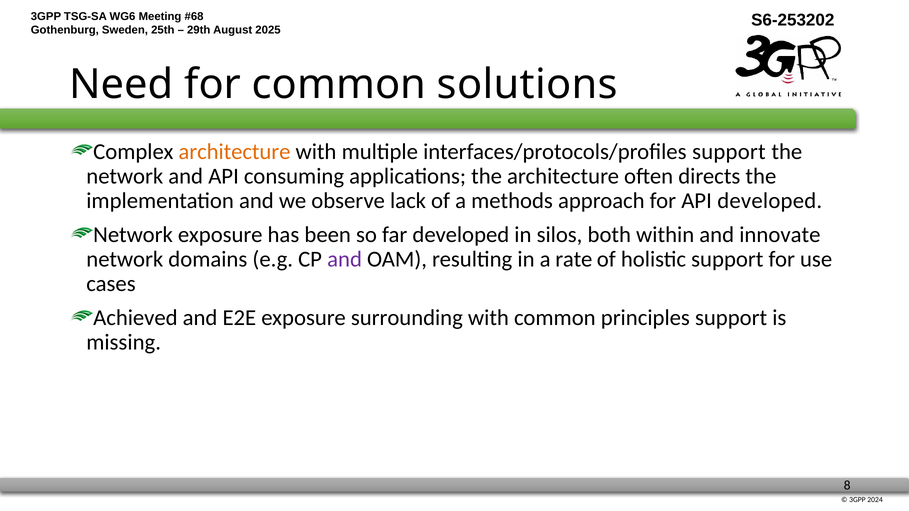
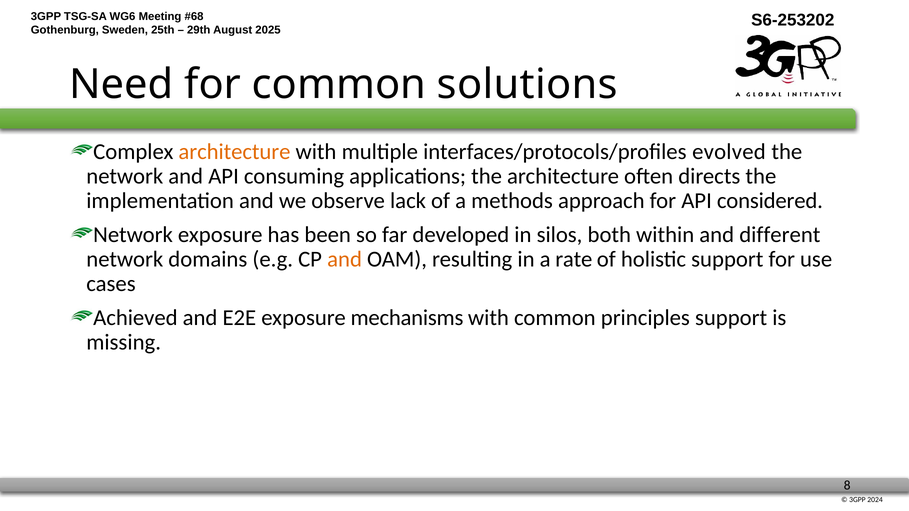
interfaces/protocols/profiles support: support -> evolved (729, 152)
API developed: developed -> considered (770, 201)
innovate: innovate -> different (780, 235)
and colour: purple -> orange (345, 259)
surrounding: surrounding -> mechanisms (407, 318)
